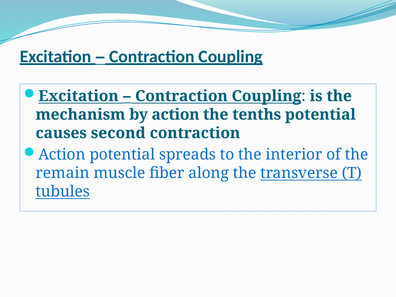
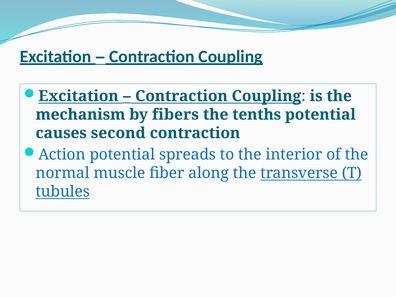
by action: action -> fibers (175, 115)
remain: remain -> normal (63, 173)
